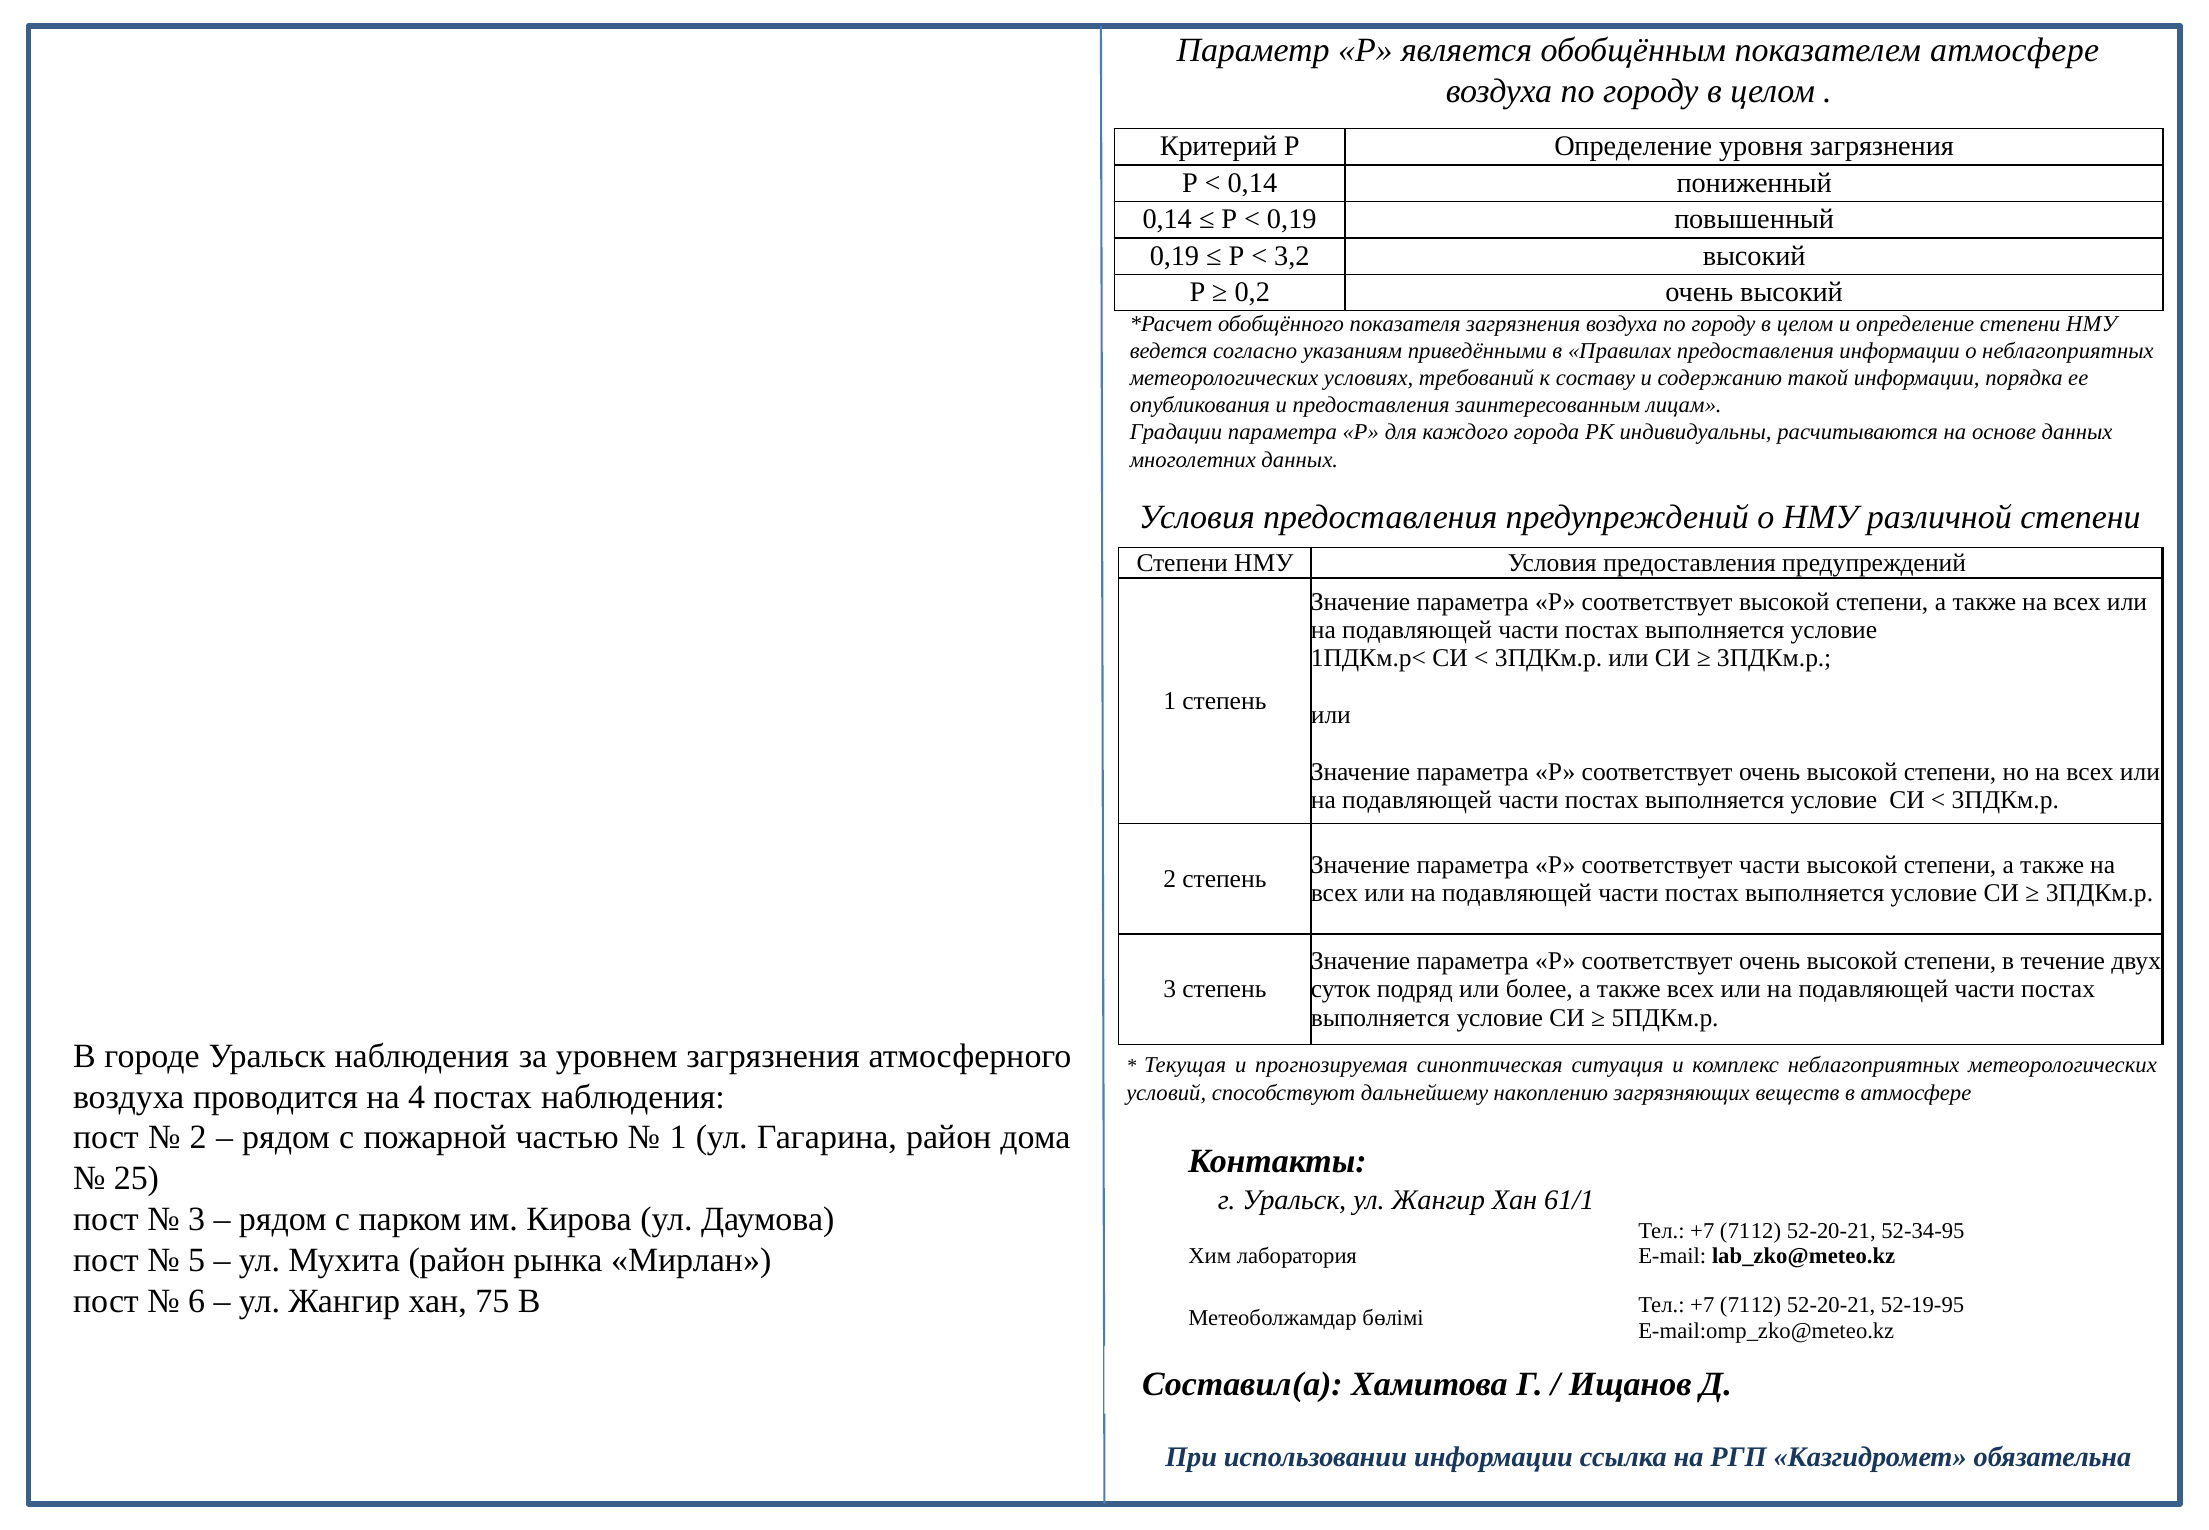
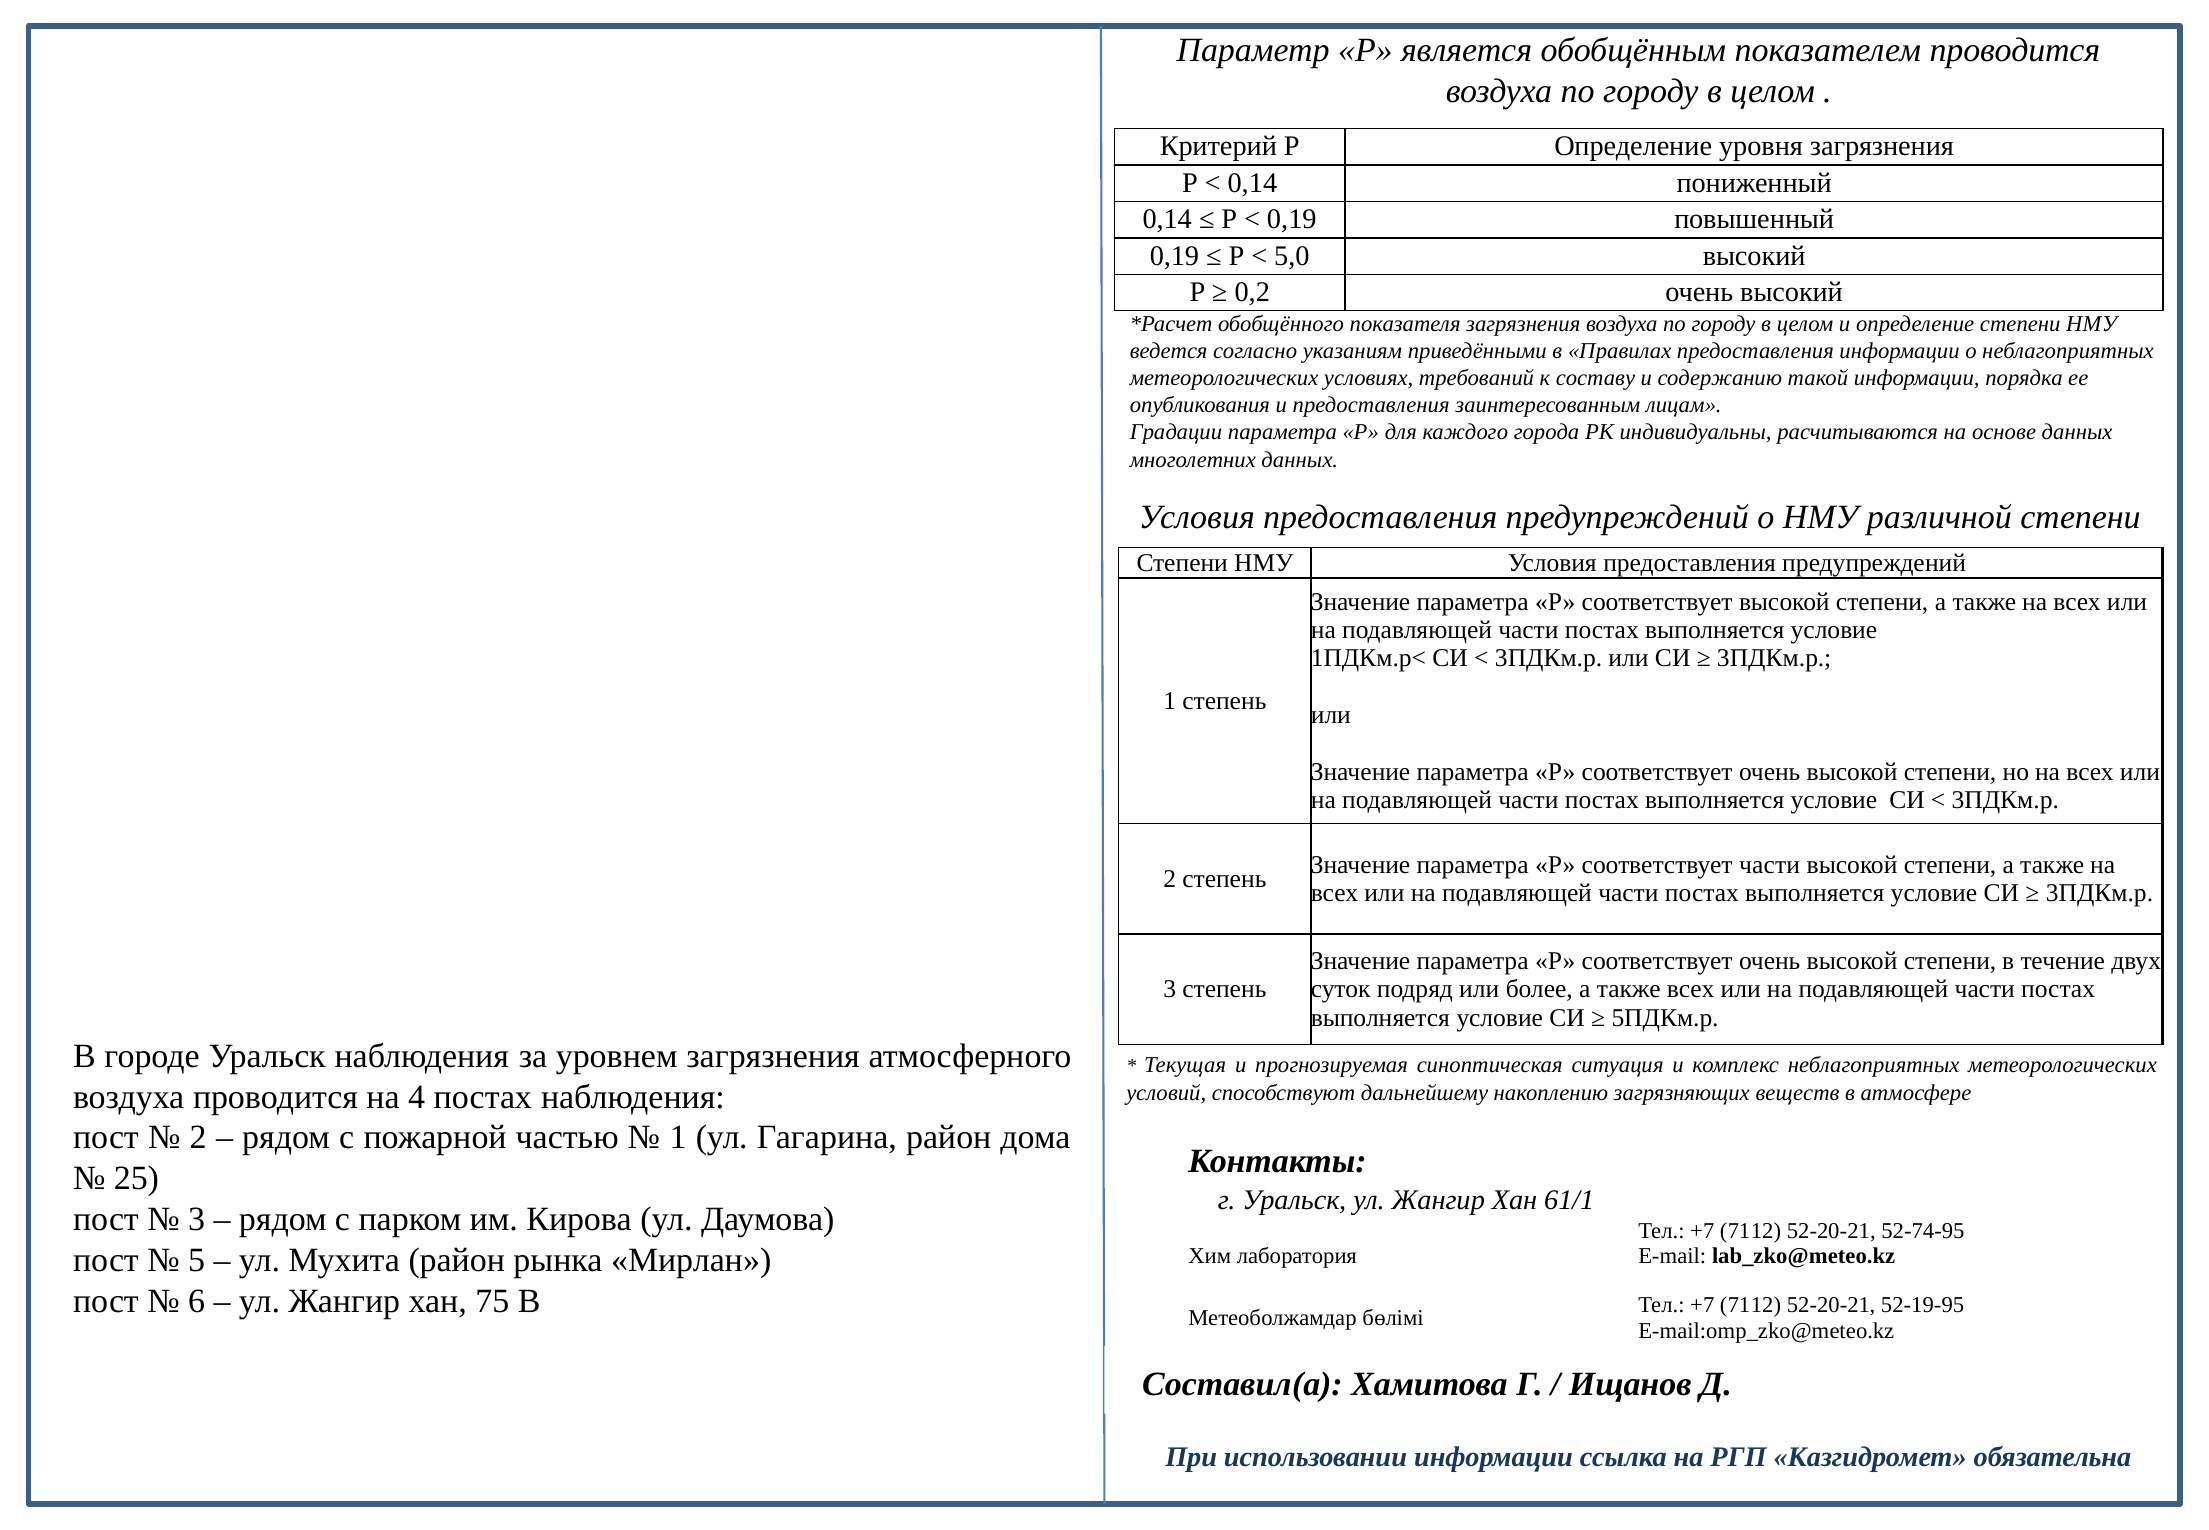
показателем атмосфере: атмосфере -> проводится (2015, 51)
3,2: 3,2 -> 5,0 (1292, 256)
52-34-95: 52-34-95 -> 52-74-95 (1923, 1230)
